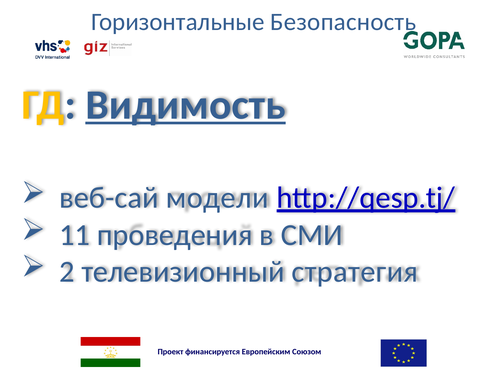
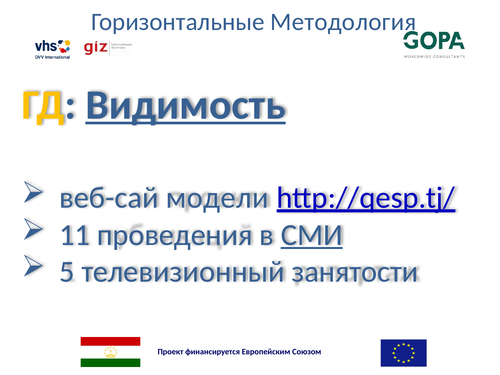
Безопасность: Безопасность -> Методология (343, 22)
СМИ underline: none -> present (312, 235)
2: 2 -> 5 (67, 272)
стратегия: стратегия -> занятости (355, 272)
